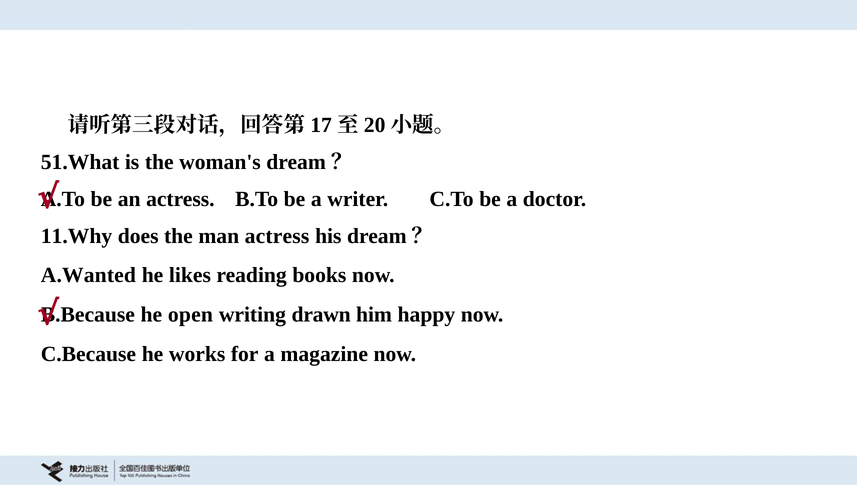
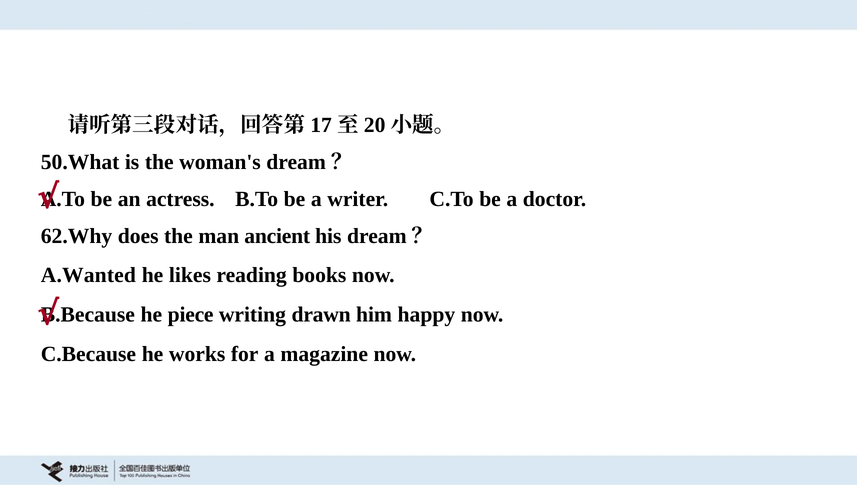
51.What: 51.What -> 50.What (80, 162)
11.Why: 11.Why -> 62.Why (76, 236)
man actress: actress -> ancient (277, 236)
open: open -> piece (191, 314)
